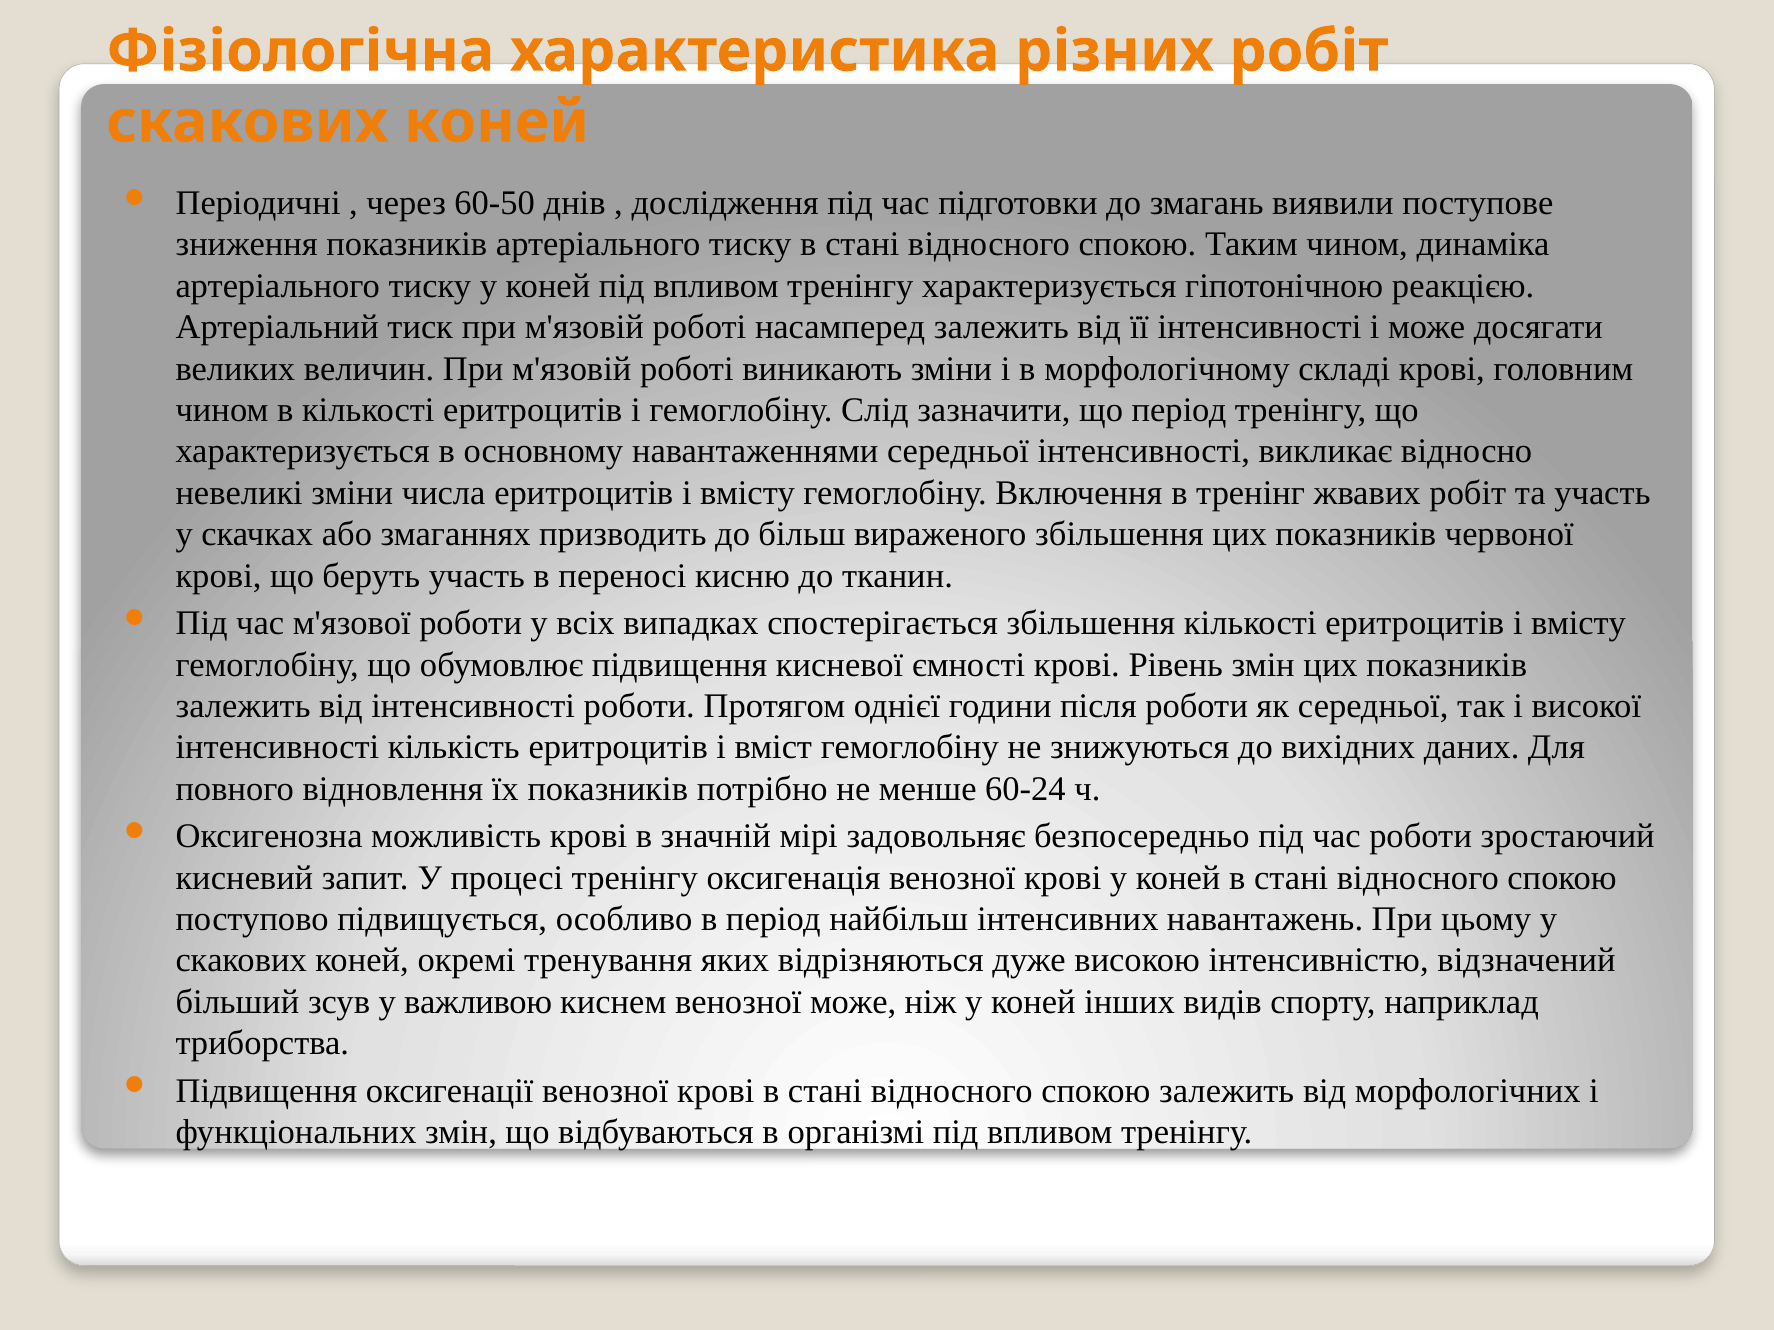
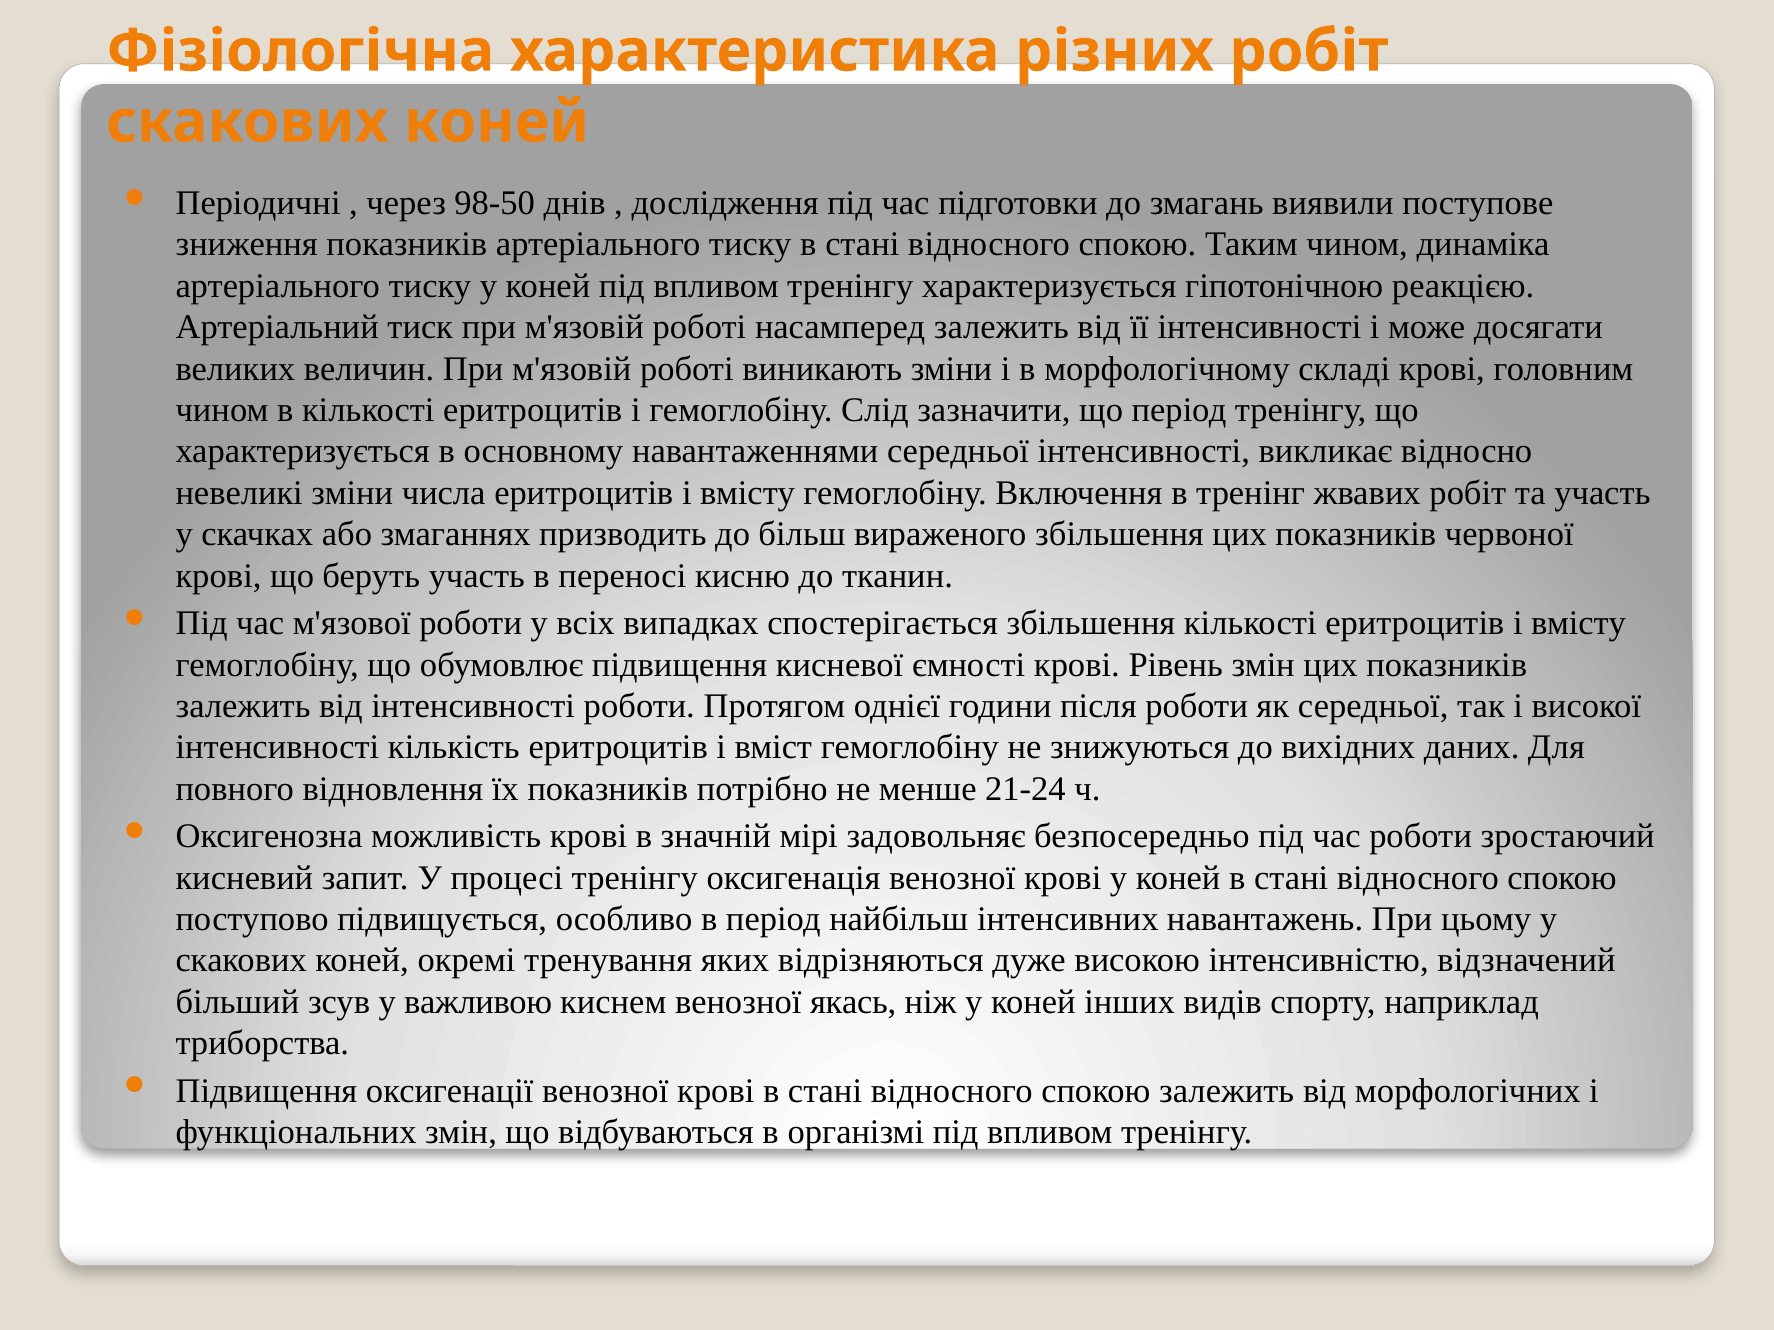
60-50: 60-50 -> 98-50 (495, 203)
60-24: 60-24 -> 21-24 (1025, 789)
венозної може: може -> якась (853, 1002)
